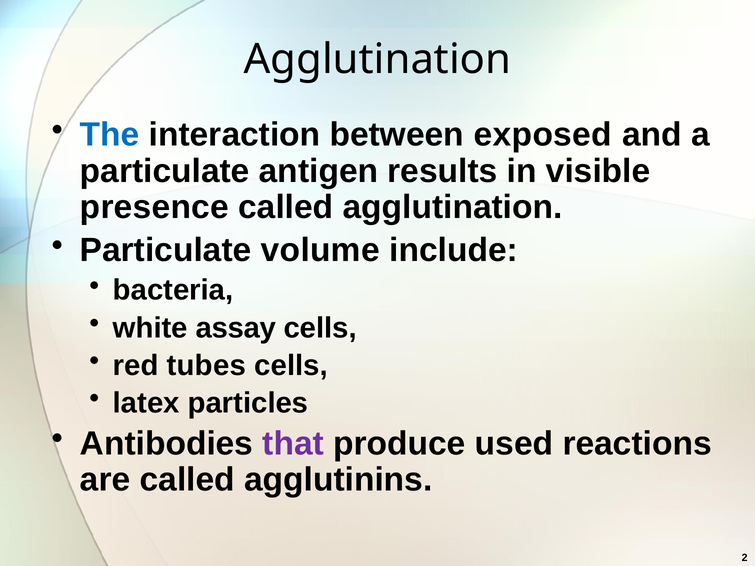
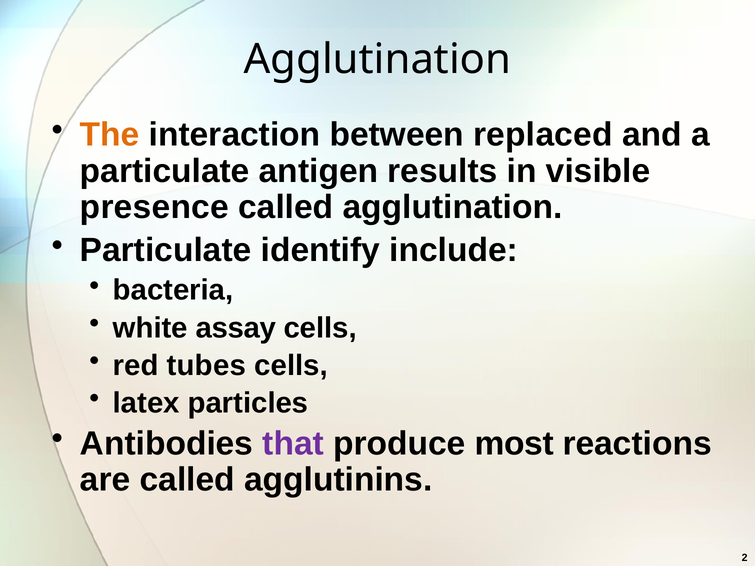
The colour: blue -> orange (110, 135)
exposed: exposed -> replaced (543, 135)
volume: volume -> identify (320, 250)
used: used -> most (514, 444)
